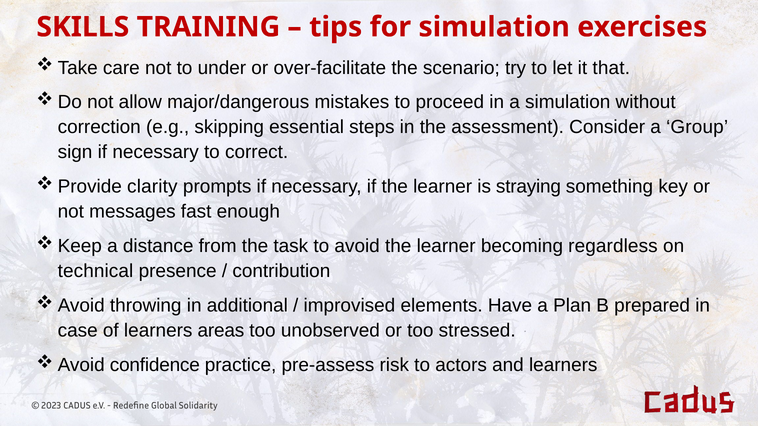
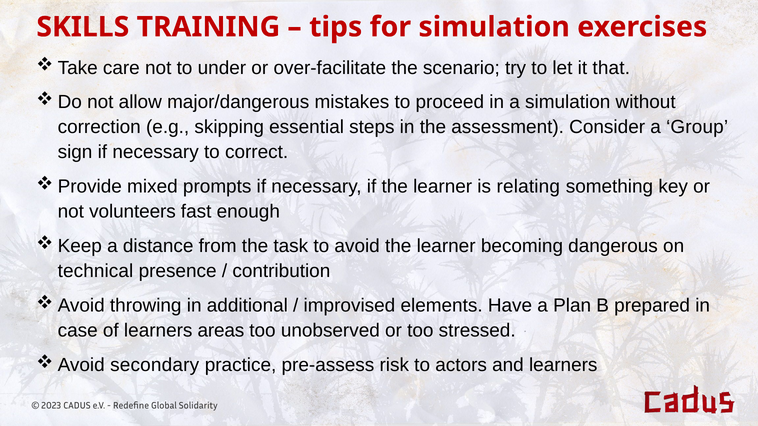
clarity: clarity -> mixed (152, 187)
straying: straying -> relating (528, 187)
messages: messages -> volunteers (132, 212)
regardless: regardless -> dangerous (613, 246)
confidence: confidence -> secondary (155, 365)
